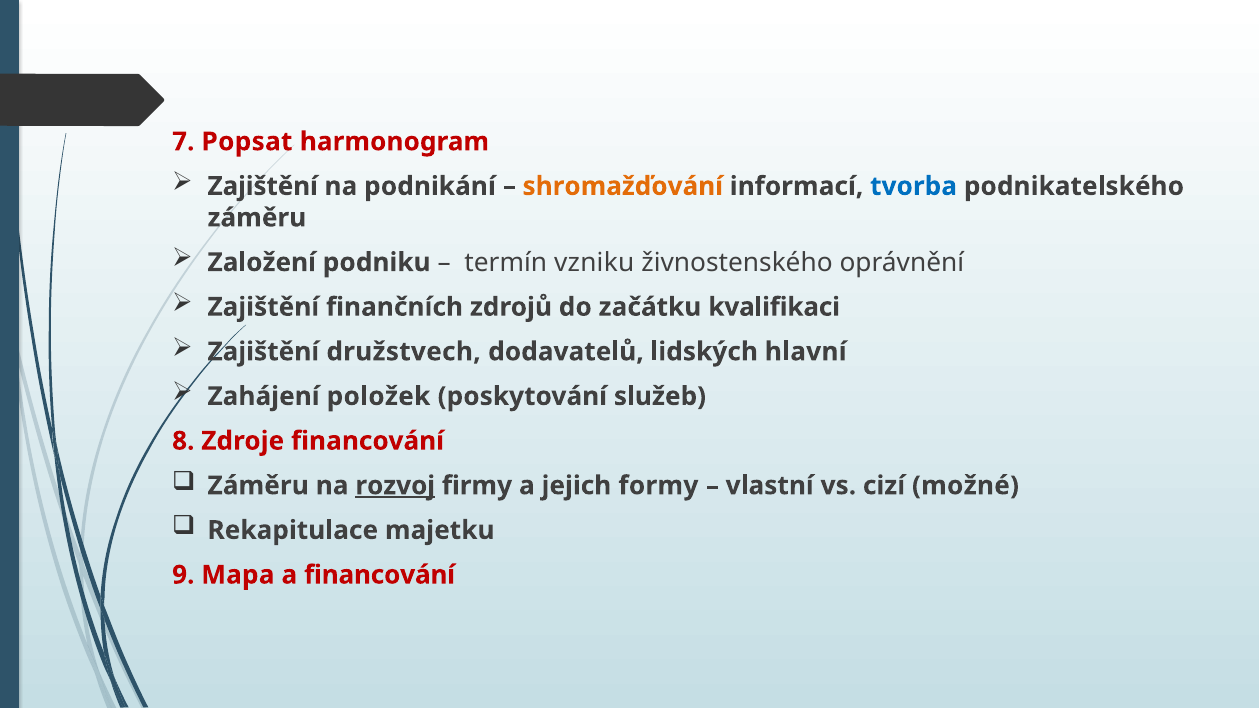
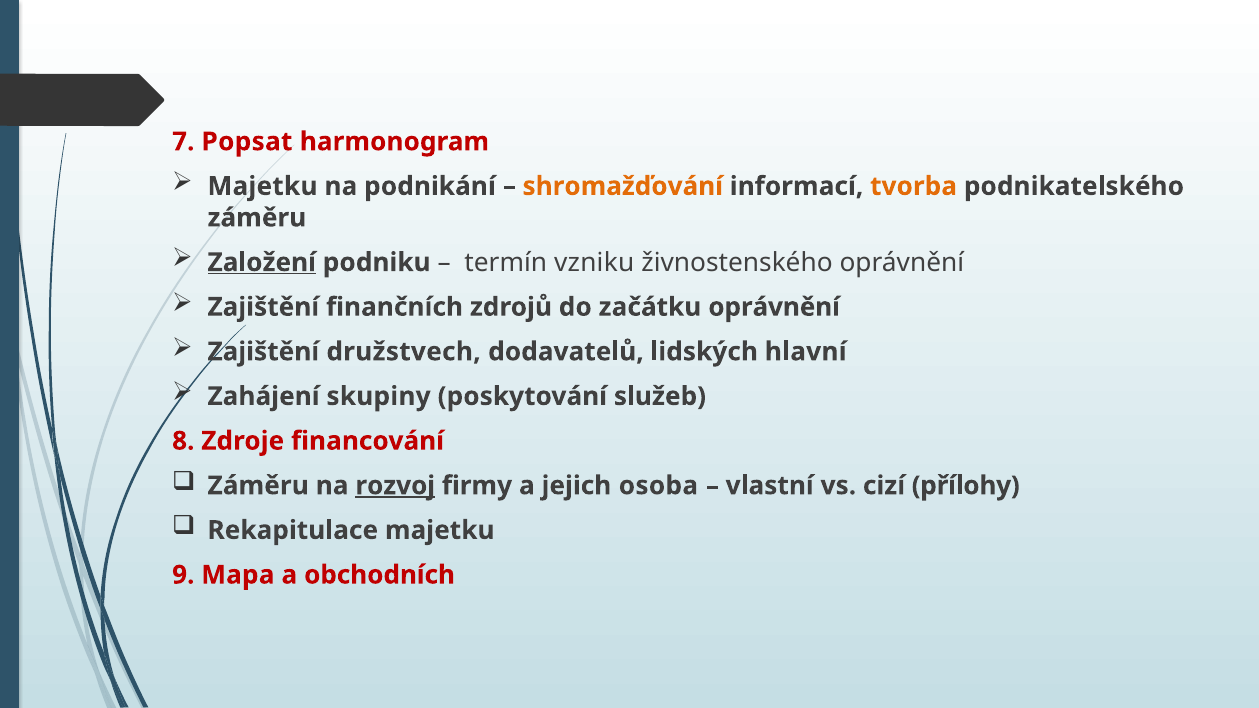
Zajištění: Zajištění -> Majetku (262, 186)
tvorba colour: blue -> orange (914, 186)
Založení underline: none -> present (262, 262)
začátku kvalifikaci: kvalifikaci -> oprávnění (774, 307)
položek: položek -> skupiny (379, 396)
formy: formy -> osoba (658, 486)
možné: možné -> přílohy (966, 486)
a financování: financování -> obchodních (380, 575)
